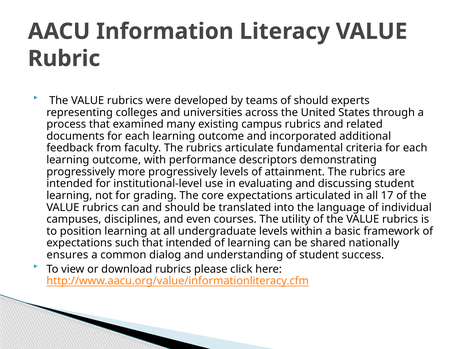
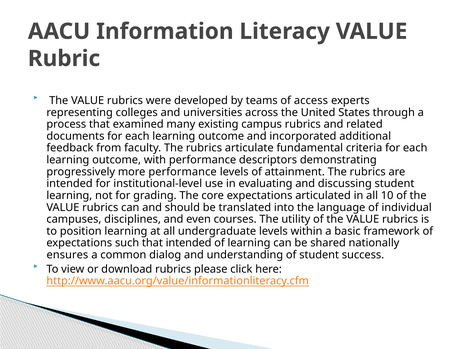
of should: should -> access (311, 100)
more progressively: progressively -> performance (183, 172)
17: 17 -> 10 (387, 195)
